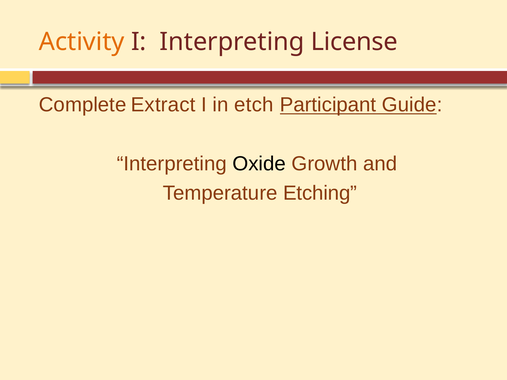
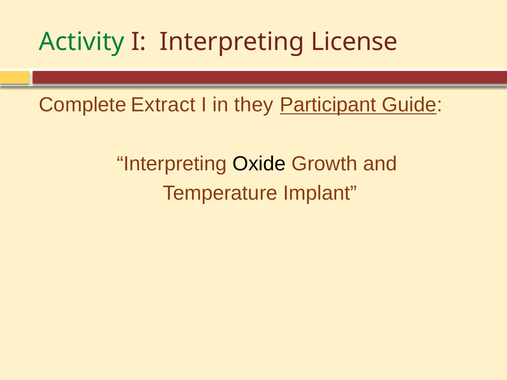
Activity colour: orange -> green (82, 42)
etch: etch -> they (254, 105)
Etching: Etching -> Implant (320, 193)
